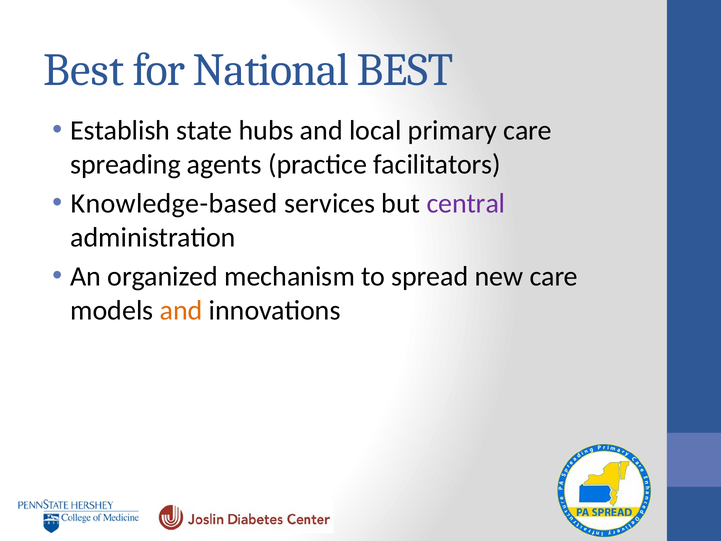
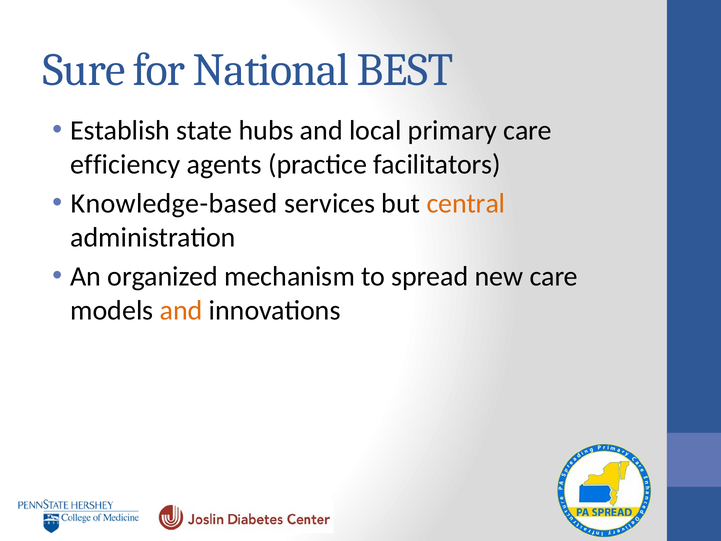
Best: Best -> Sure (84, 70)
spreading: spreading -> efficiency (125, 164)
central colour: purple -> orange (466, 203)
